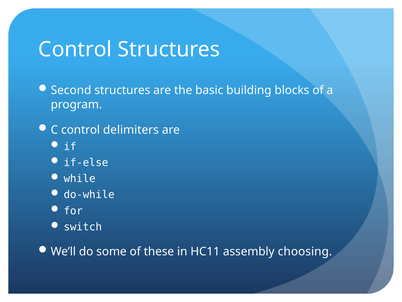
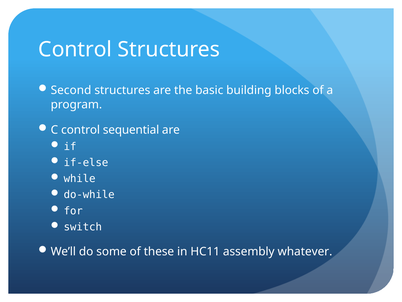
delimiters: delimiters -> sequential (131, 130)
choosing: choosing -> whatever (305, 251)
